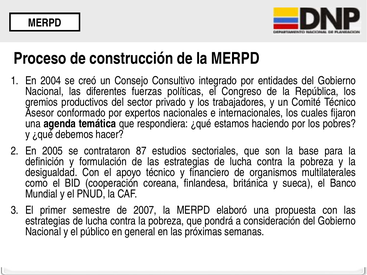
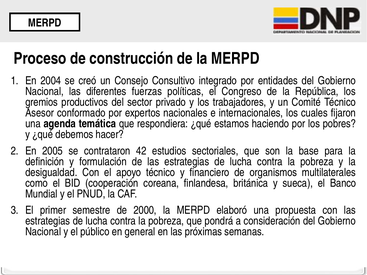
87: 87 -> 42 (141, 151)
2007: 2007 -> 2000 (145, 210)
